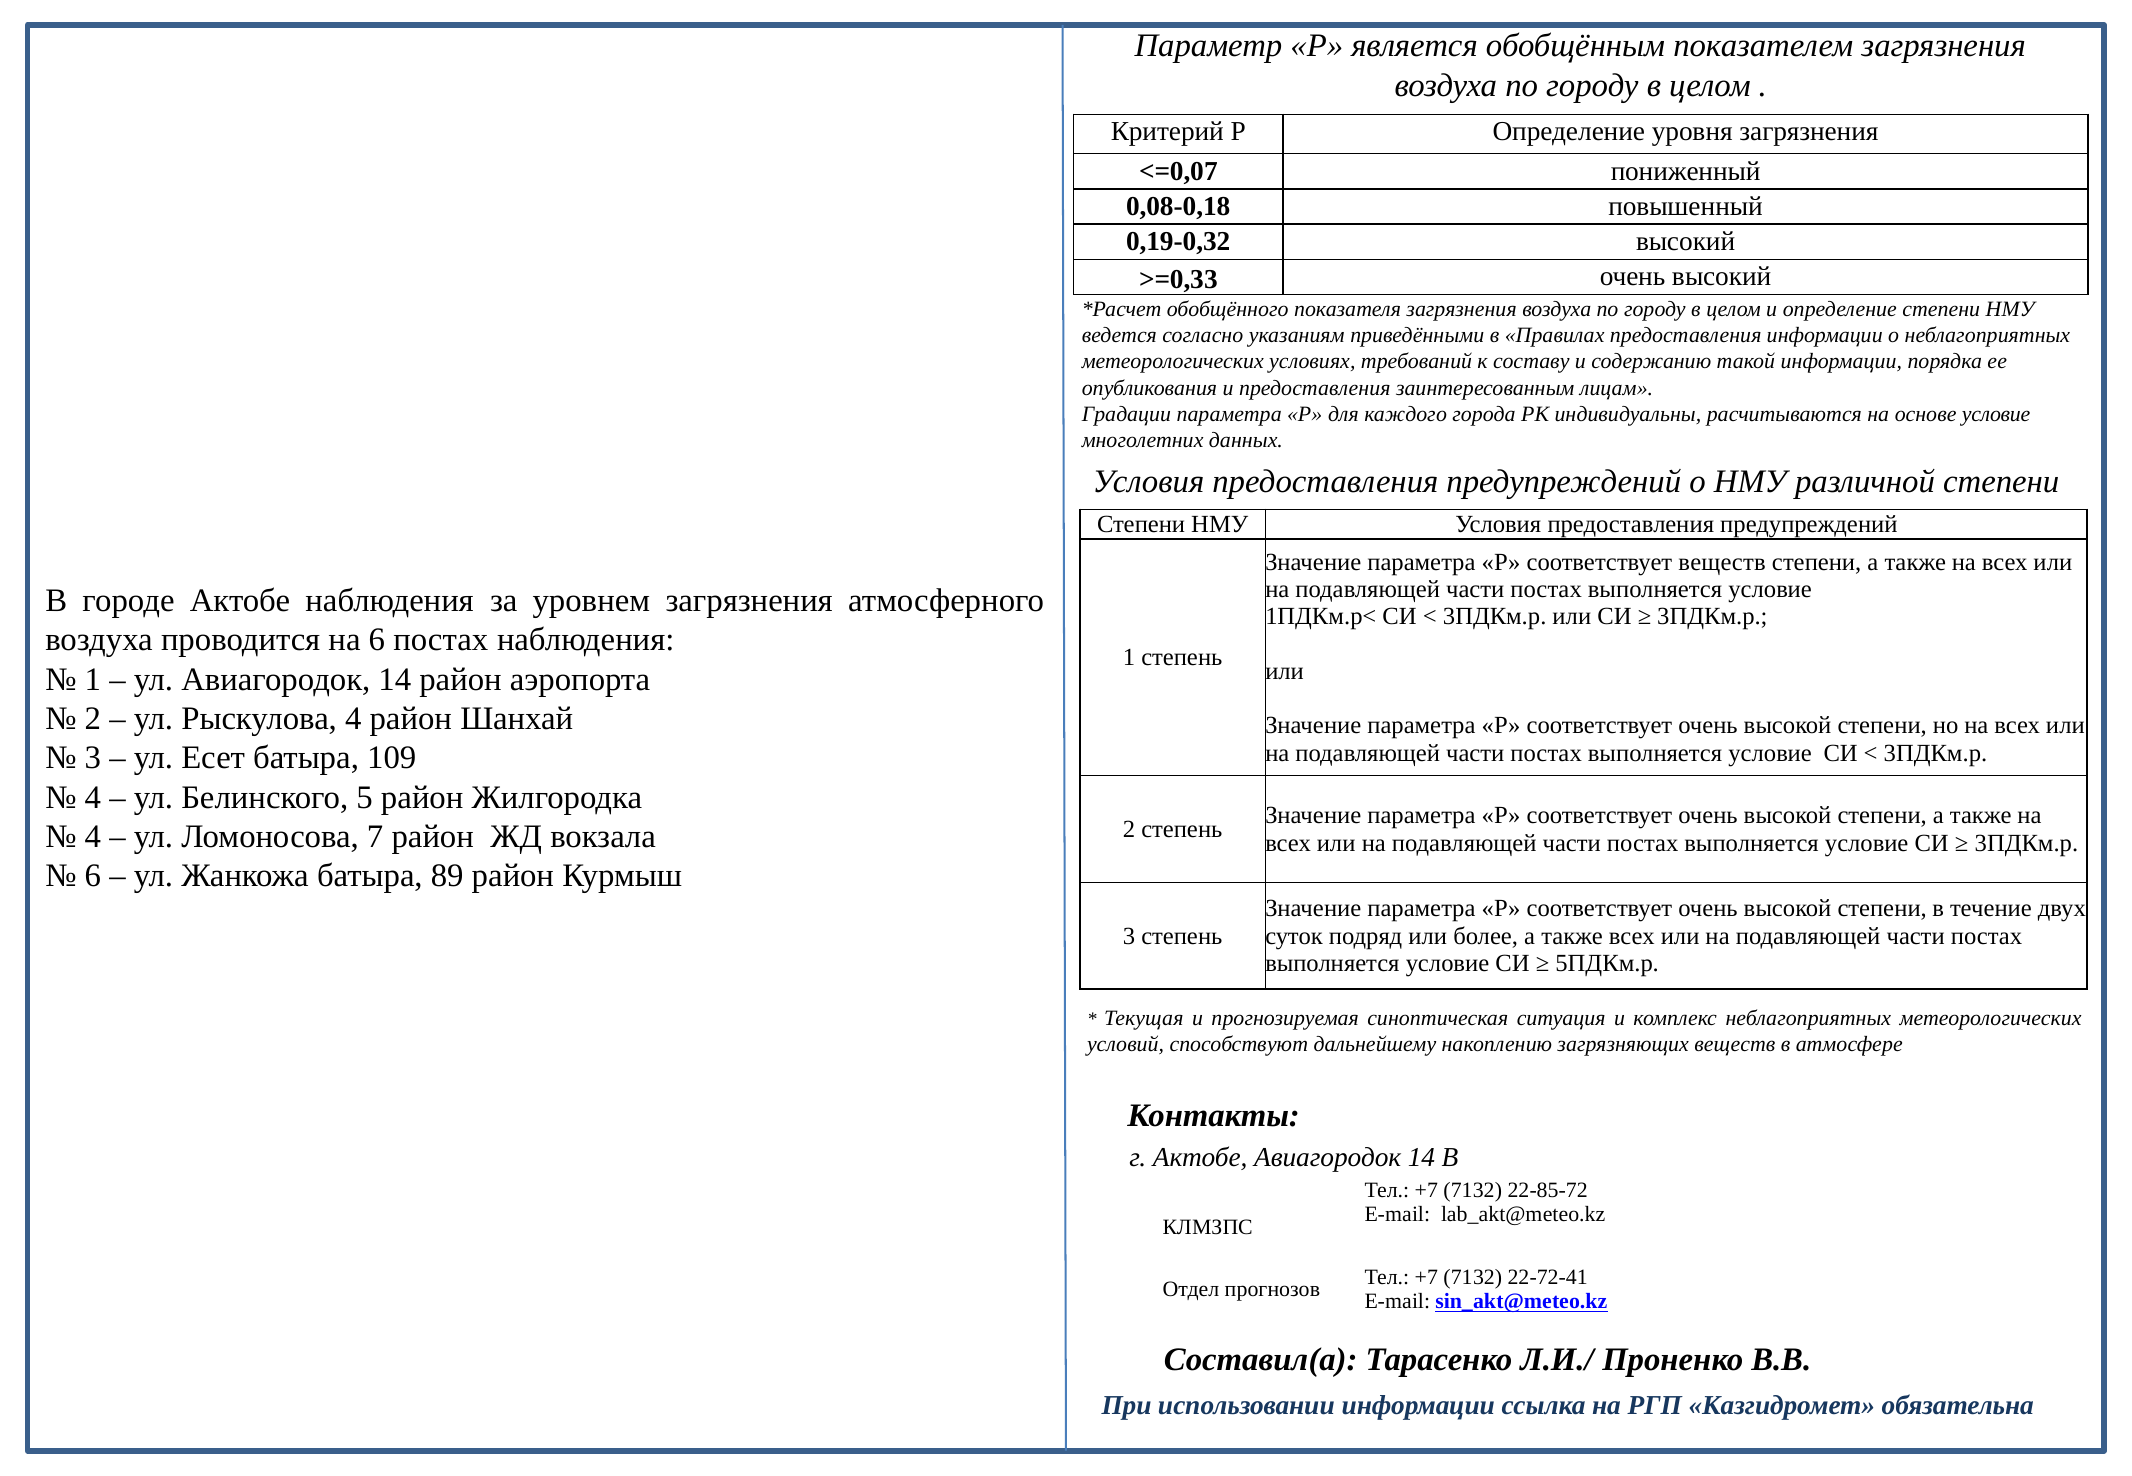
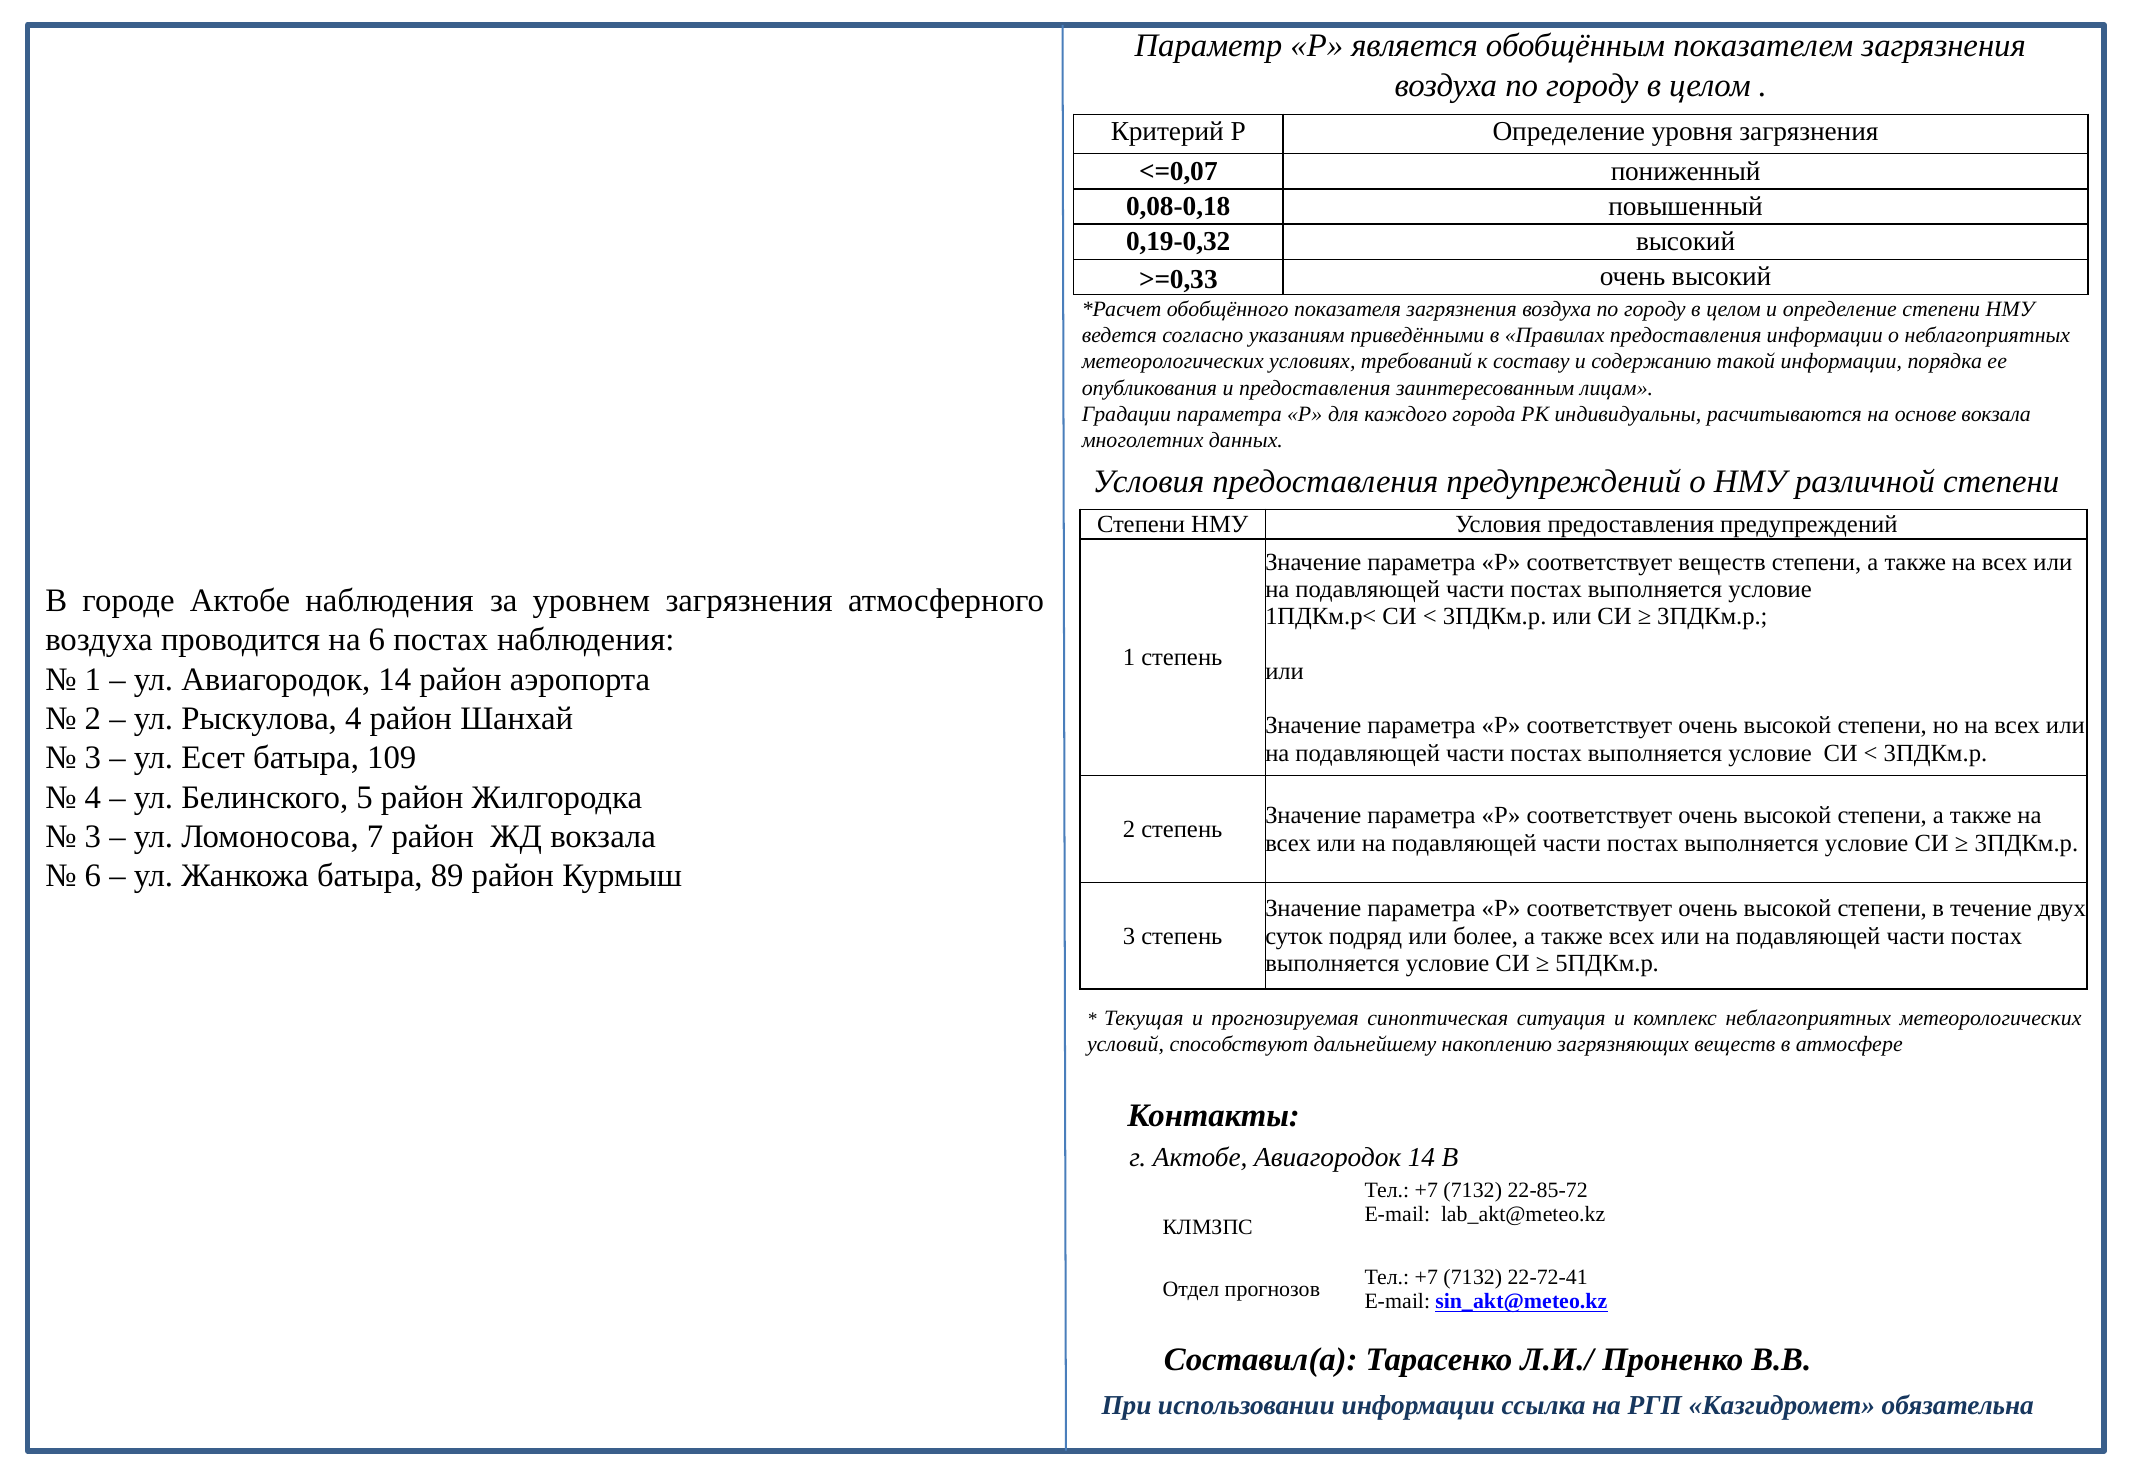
основе условие: условие -> вокзала (1996, 414)
4: 4 -> 3 (93, 837)
